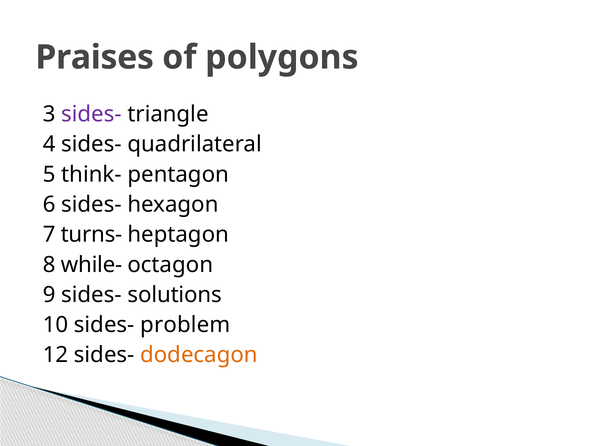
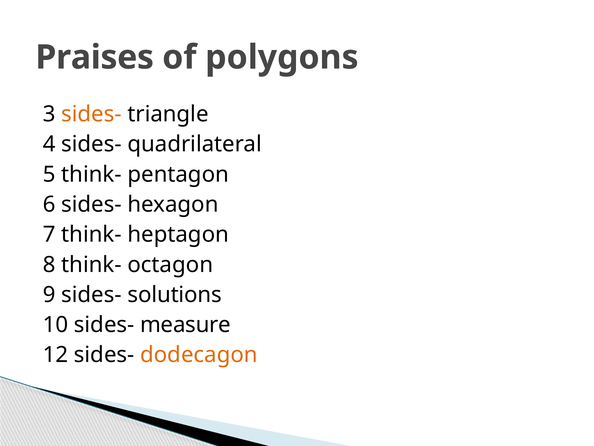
sides- colour: purple -> orange (91, 114)
7 turns-: turns- -> think- (91, 234)
8 while-: while- -> think- (91, 264)
problem: problem -> measure (185, 324)
